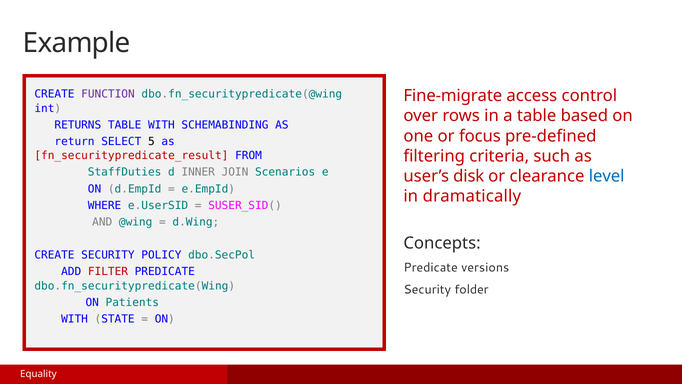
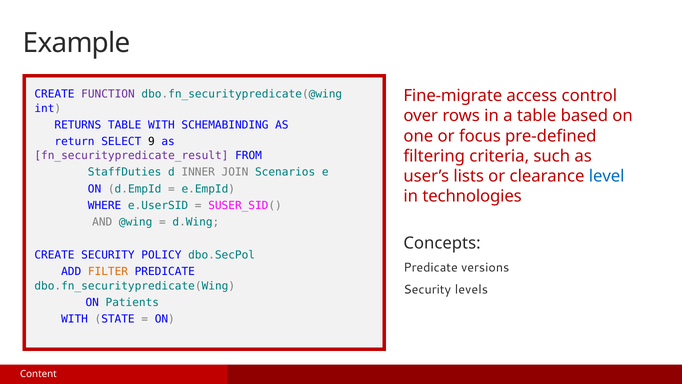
5: 5 -> 9 (151, 141)
fn_securitypredicate_result colour: red -> purple (131, 156)
disk: disk -> lists (469, 176)
dramatically: dramatically -> technologies (472, 196)
FILTER colour: red -> orange (108, 271)
folder: folder -> levels (471, 289)
Equality: Equality -> Content (38, 374)
